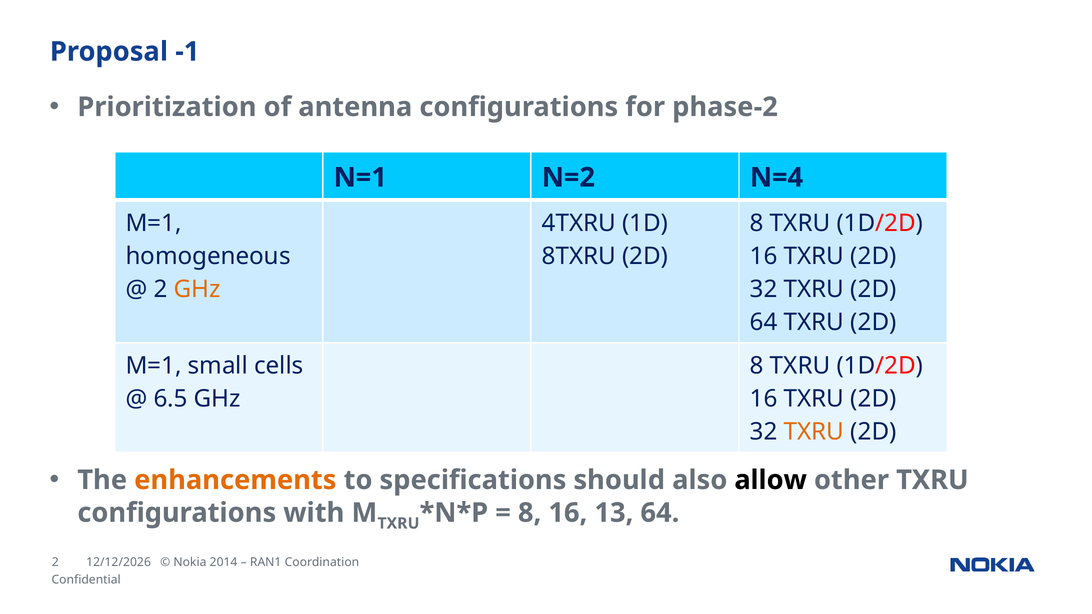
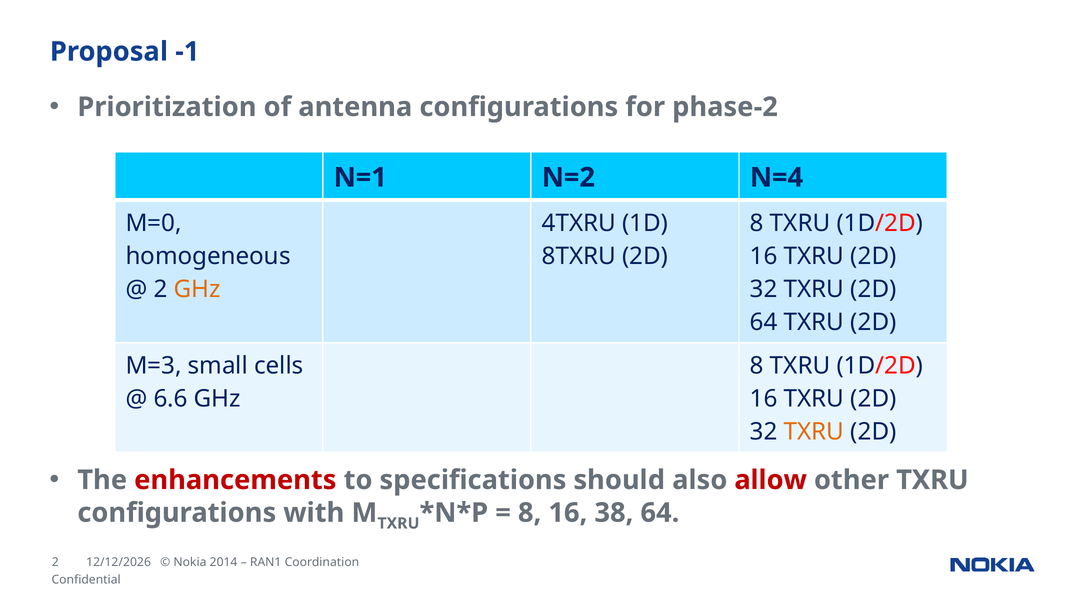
M=1: M=1 -> M=0 (154, 223)
M=1: M=1 -> M=3 (154, 366)
6.5: 6.5 -> 6.6 (171, 399)
enhancements colour: orange -> red (235, 480)
allow colour: black -> red (771, 480)
13: 13 -> 38 (614, 513)
